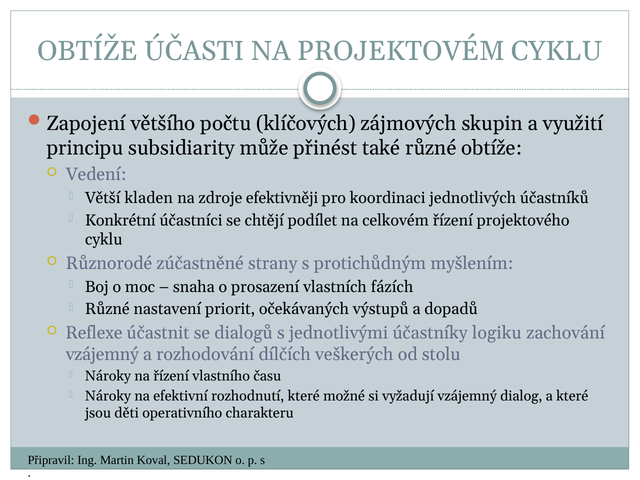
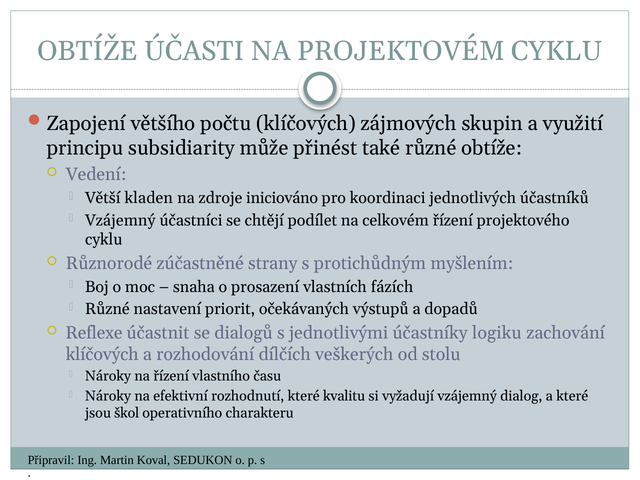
efektivněji: efektivněji -> iniciováno (282, 198)
Konkrétní: Konkrétní -> Vzájemný (120, 220)
vzájemný: vzájemný -> klíčových (102, 354)
možné: možné -> kvalitu (344, 396)
děti: děti -> škol (127, 413)
